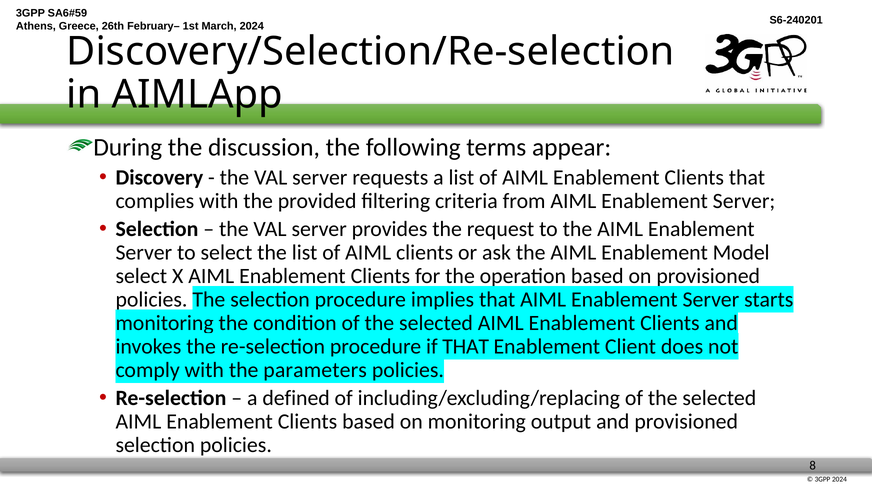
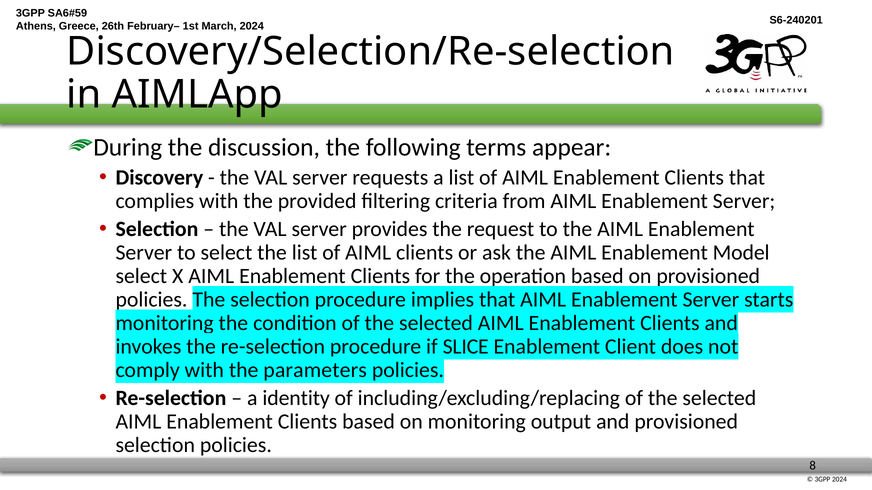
THAT: THAT -> SLICE (466, 347)
defined: defined -> identity (296, 398)
